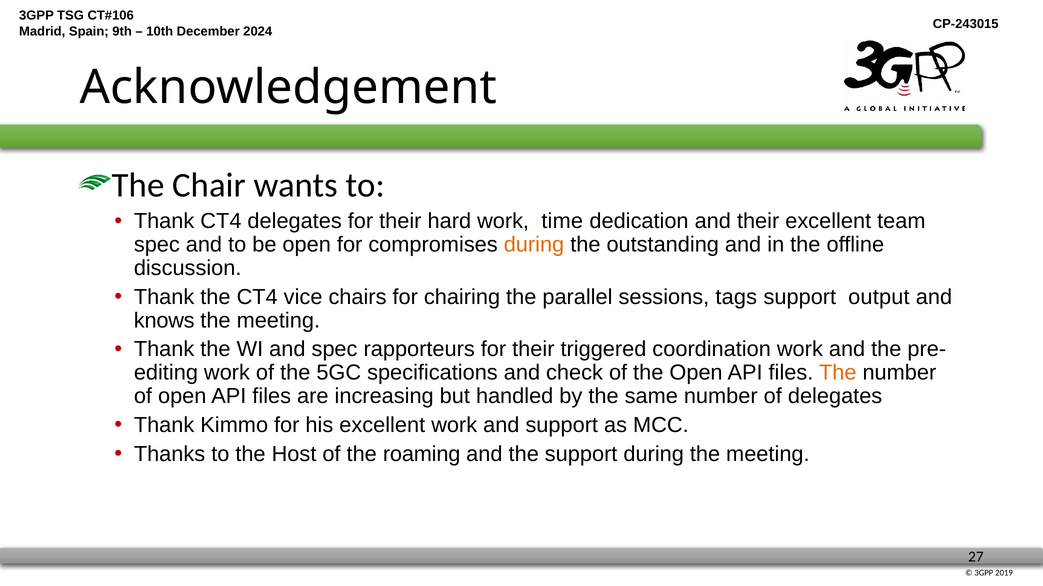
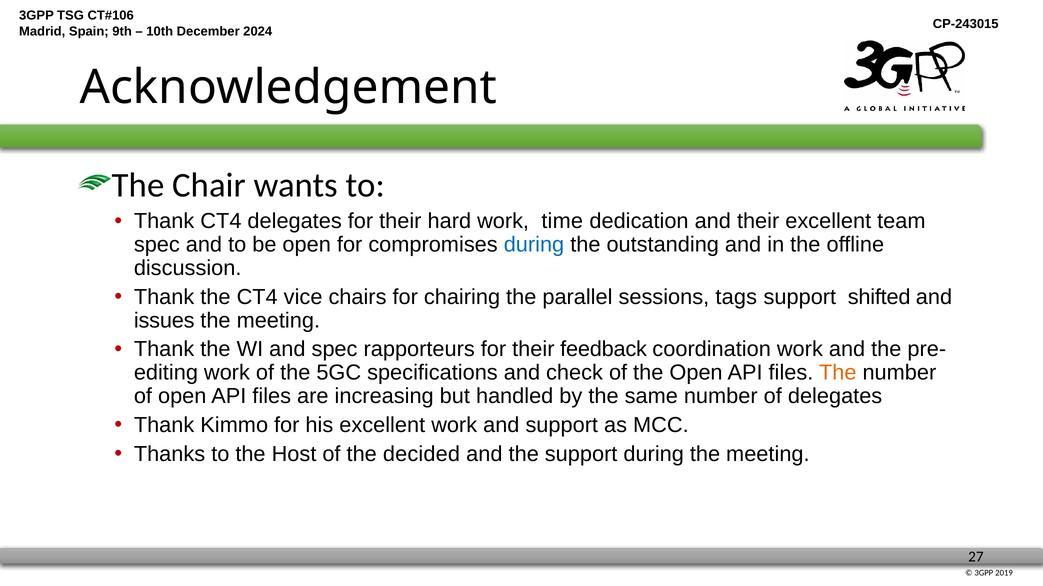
during colour: orange -> blue (534, 245)
output: output -> shifted (879, 297)
knows: knows -> issues (164, 321)
triggered: triggered -> feedback (604, 350)
roaming: roaming -> decided (421, 454)
